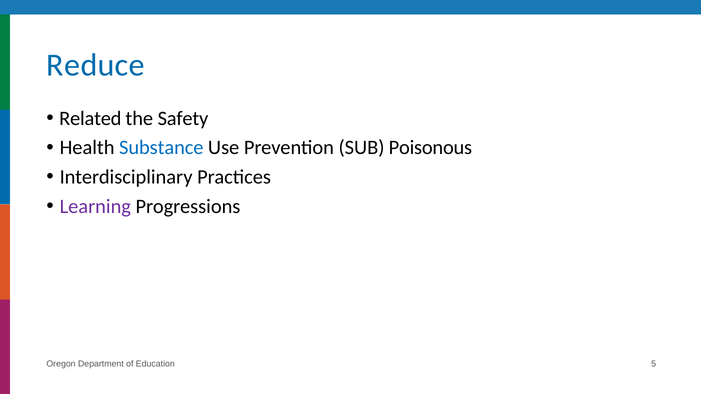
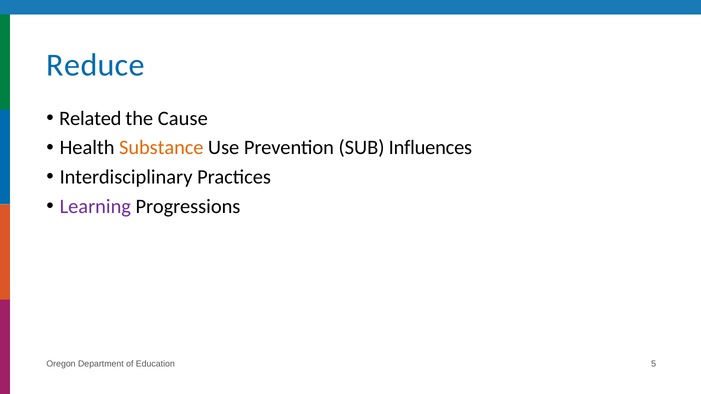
Safety: Safety -> Cause (183, 118)
Substance colour: blue -> orange (161, 148)
Poisonous: Poisonous -> Influences (430, 148)
